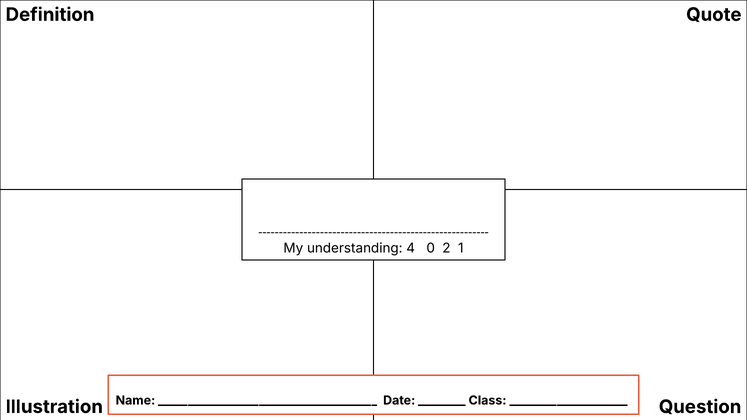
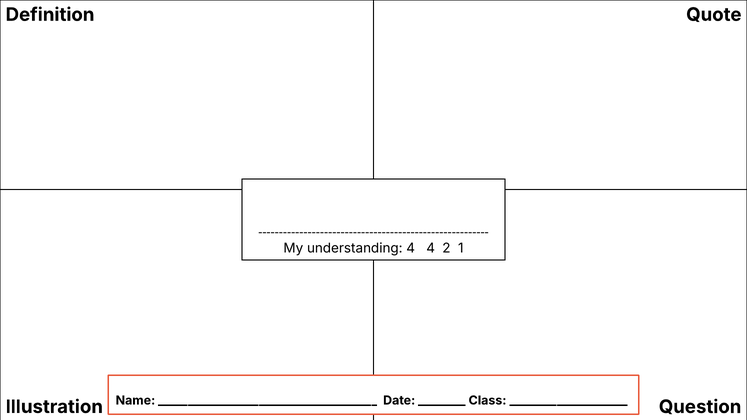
4 0: 0 -> 4 (431, 248)
